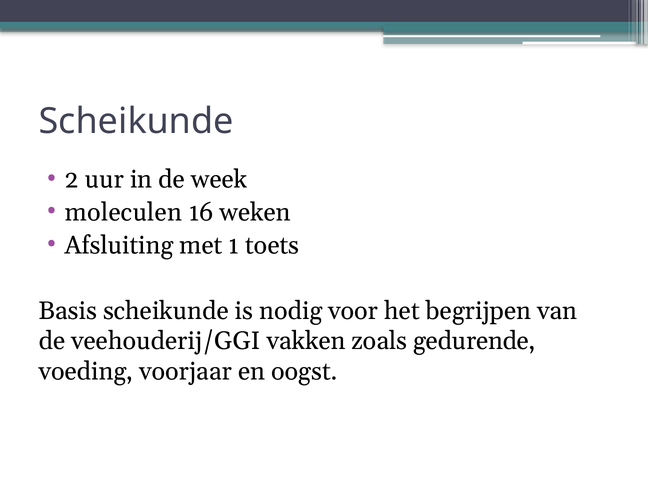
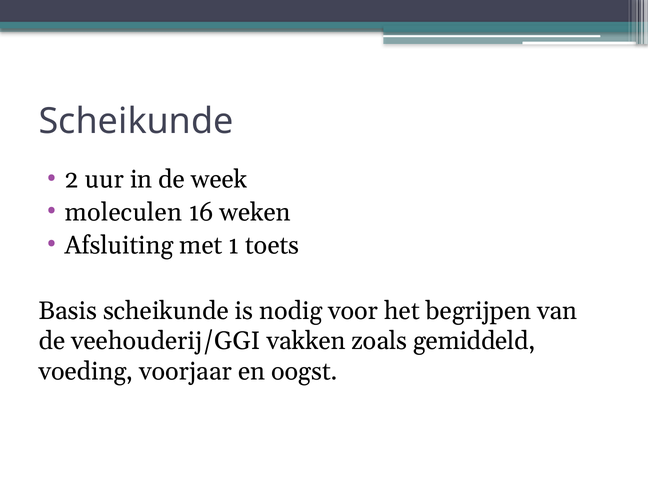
gedurende: gedurende -> gemiddeld (474, 341)
